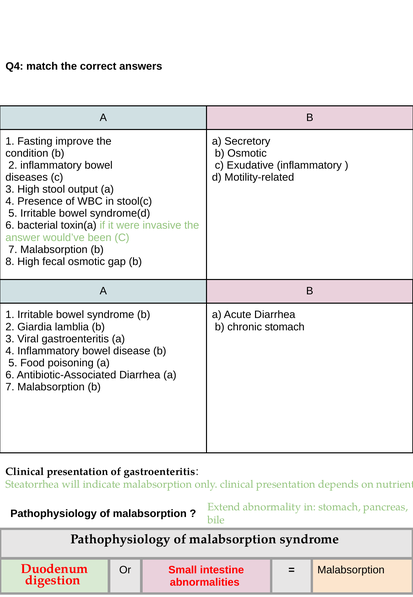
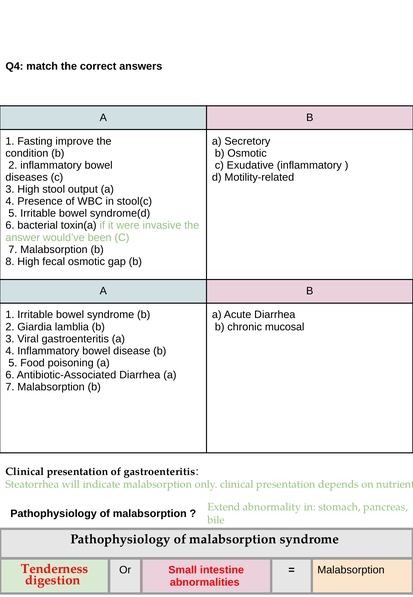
chronic stomach: stomach -> mucosal (285, 327)
Duodenum: Duodenum -> Tenderness (55, 568)
